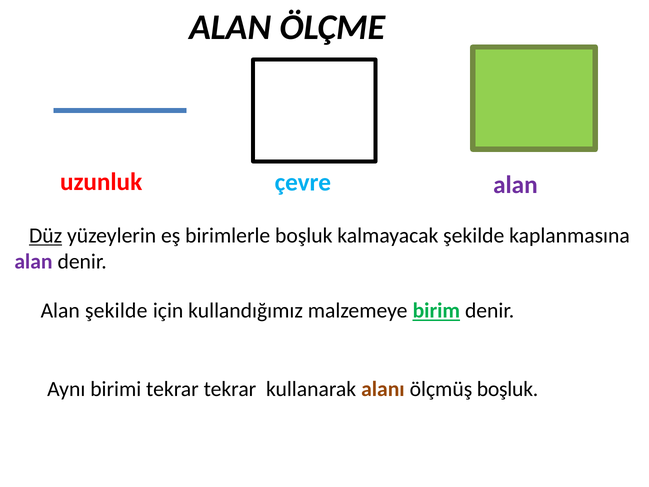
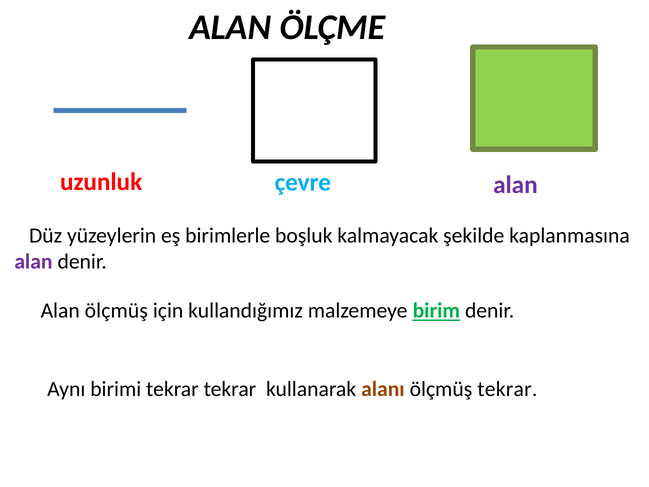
Düz underline: present -> none (46, 235)
Alan şekilde: şekilde -> ölçmüş (116, 311)
ölçmüş boşluk: boşluk -> tekrar (507, 389)
